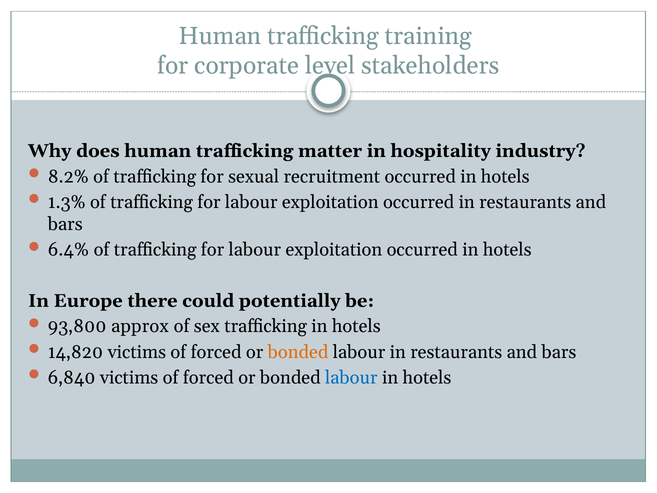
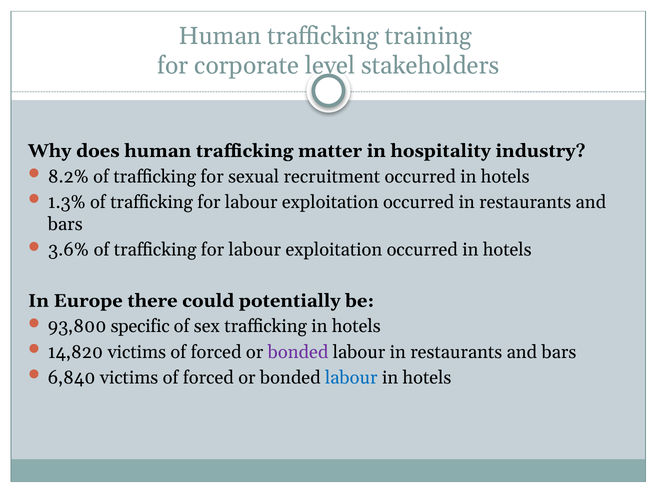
6.4%: 6.4% -> 3.6% (68, 249)
approx: approx -> specific (140, 326)
bonded colour: orange -> purple (298, 352)
